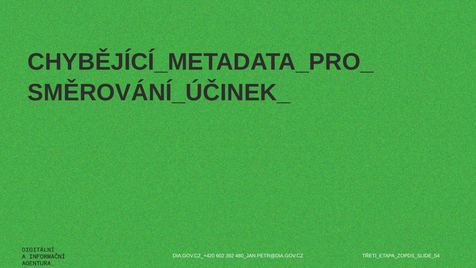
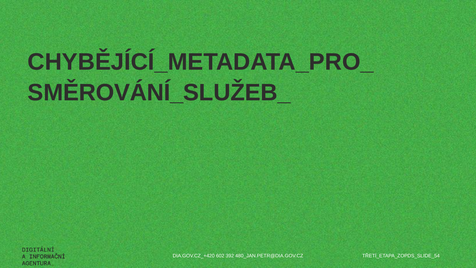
SMĚROVÁNÍ_ÚČINEK_: SMĚROVÁNÍ_ÚČINEK_ -> SMĚROVÁNÍ_SLUŽEB_ (159, 93)
